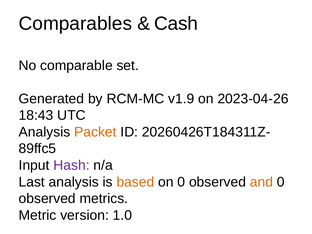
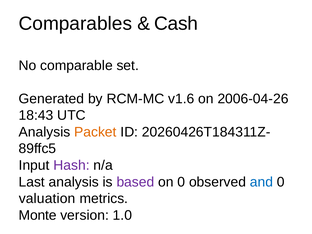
v1.9: v1.9 -> v1.6 (181, 99)
2023-04-26: 2023-04-26 -> 2006-04-26 (253, 99)
based colour: orange -> purple (135, 182)
and colour: orange -> blue (262, 182)
observed: observed -> valuation (47, 199)
Metric: Metric -> Monte (38, 215)
